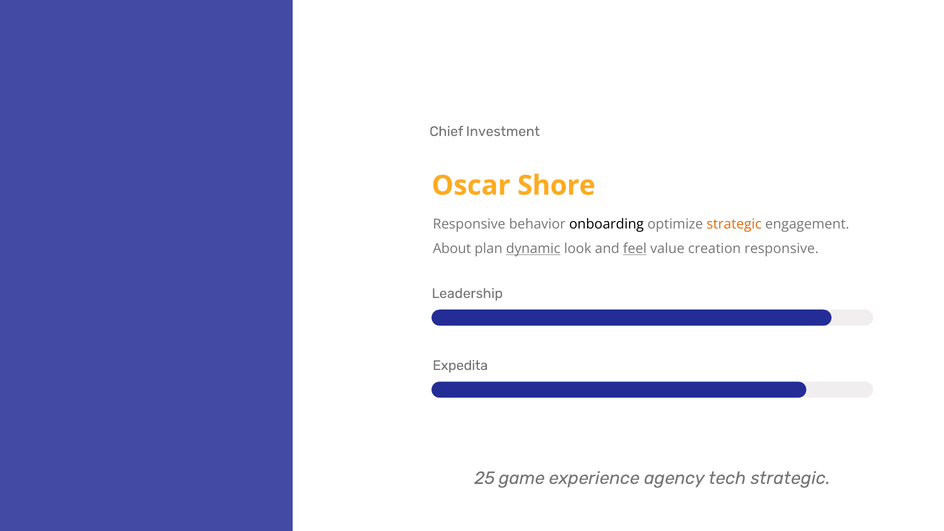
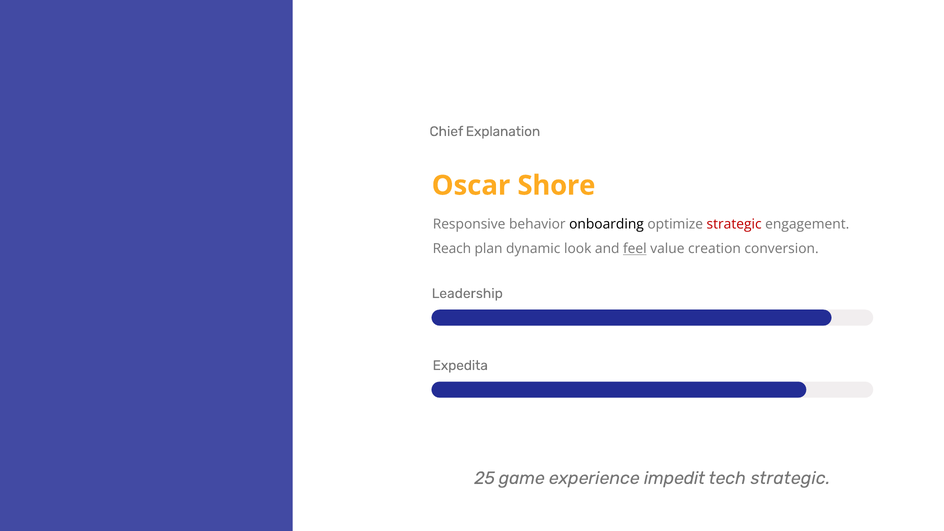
Investment: Investment -> Explanation (503, 131)
strategic colour: orange -> red (734, 224)
About: About -> Reach (452, 249)
dynamic underline: present -> none (533, 249)
creation responsive: responsive -> conversion (782, 249)
agency: agency -> impedit (674, 478)
